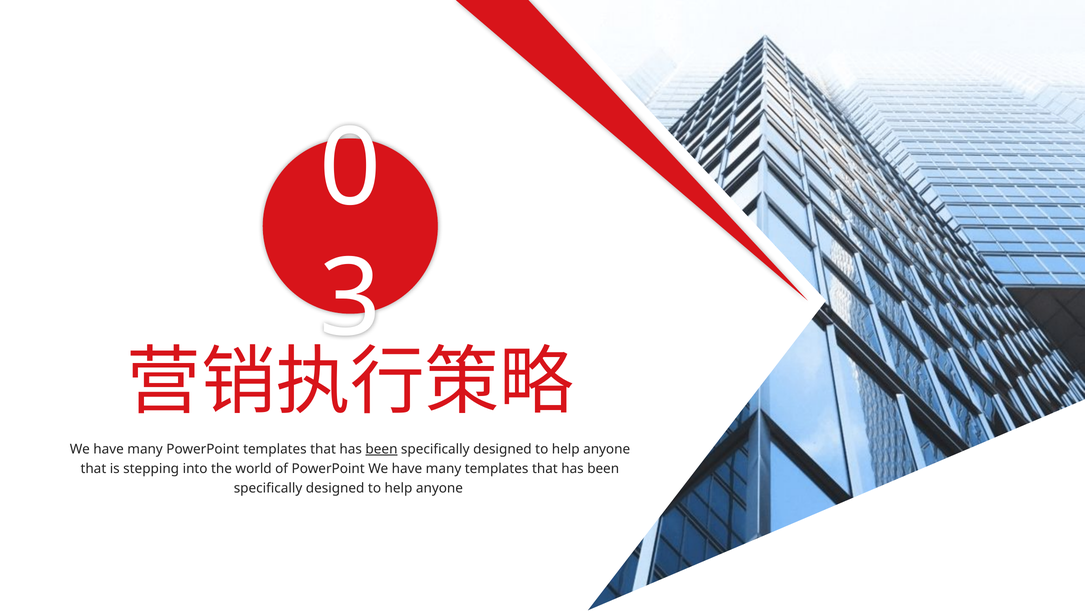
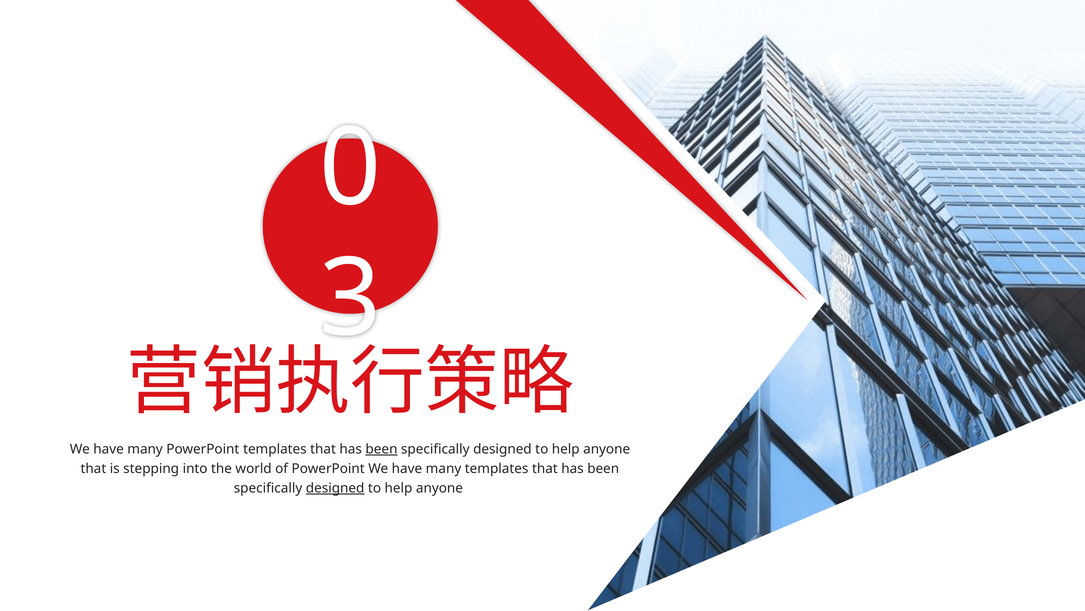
designed underline: none -> present (335, 488)
